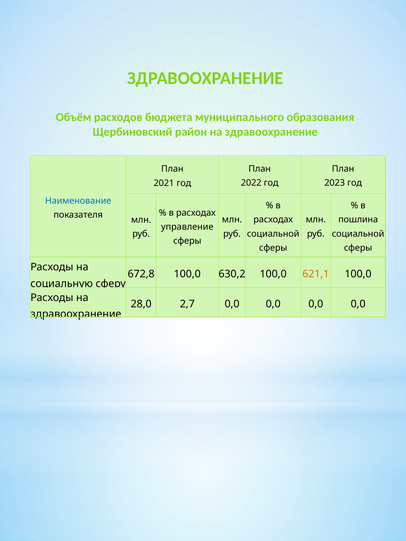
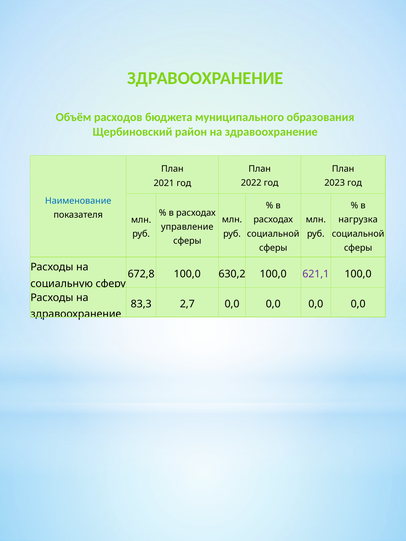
пошлина: пошлина -> нагрузка (358, 220)
621,1 colour: orange -> purple (316, 274)
28,0: 28,0 -> 83,3 (141, 304)
